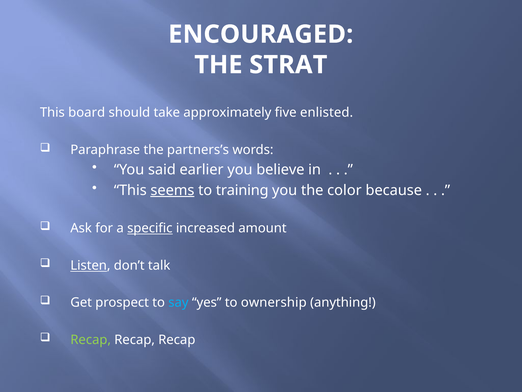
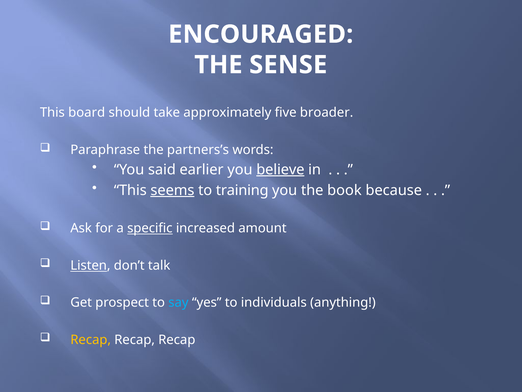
STRAT: STRAT -> SENSE (288, 65)
enlisted: enlisted -> broader (327, 113)
believe underline: none -> present (280, 169)
color: color -> book (344, 190)
ownership: ownership -> individuals (274, 302)
Recap colour: light green -> yellow (91, 339)
